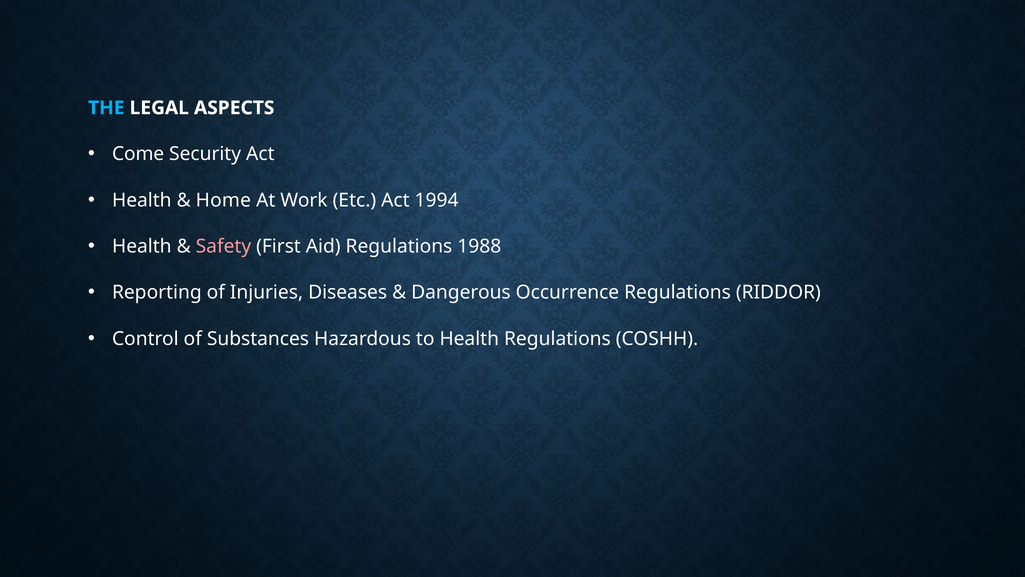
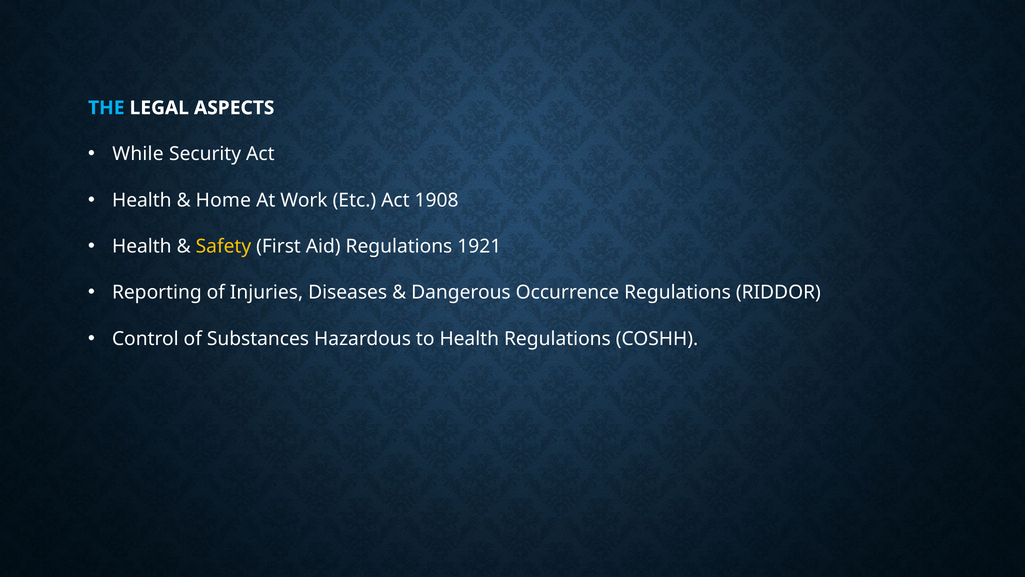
Come: Come -> While (138, 154)
1994: 1994 -> 1908 (437, 200)
Safety colour: pink -> yellow (223, 246)
1988: 1988 -> 1921 (479, 246)
